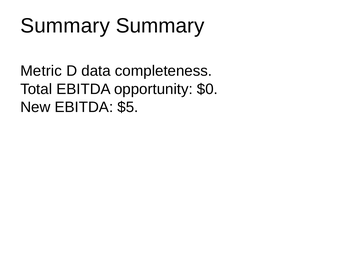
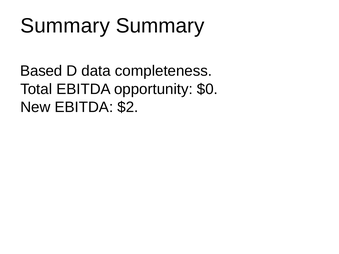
Metric: Metric -> Based (41, 71)
$5: $5 -> $2 (128, 107)
